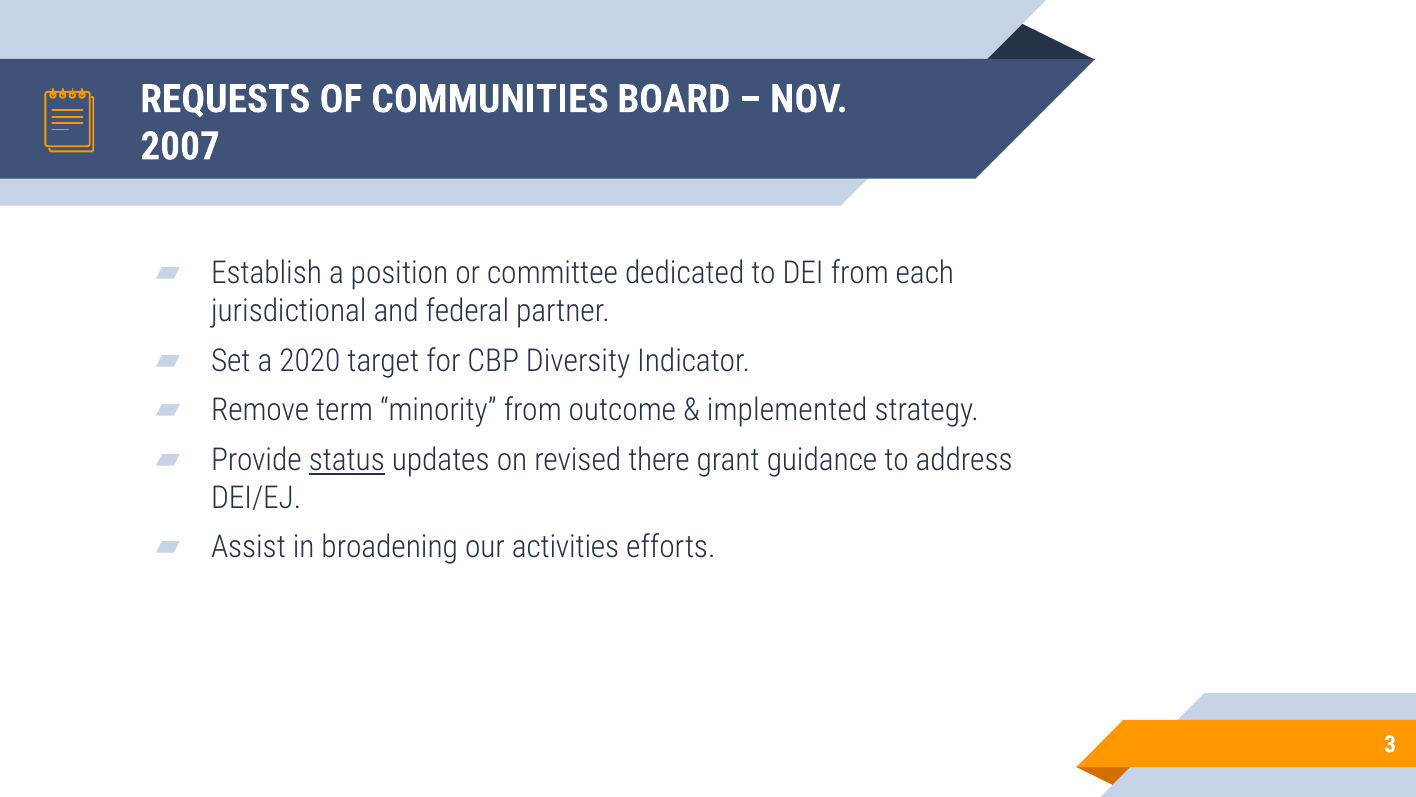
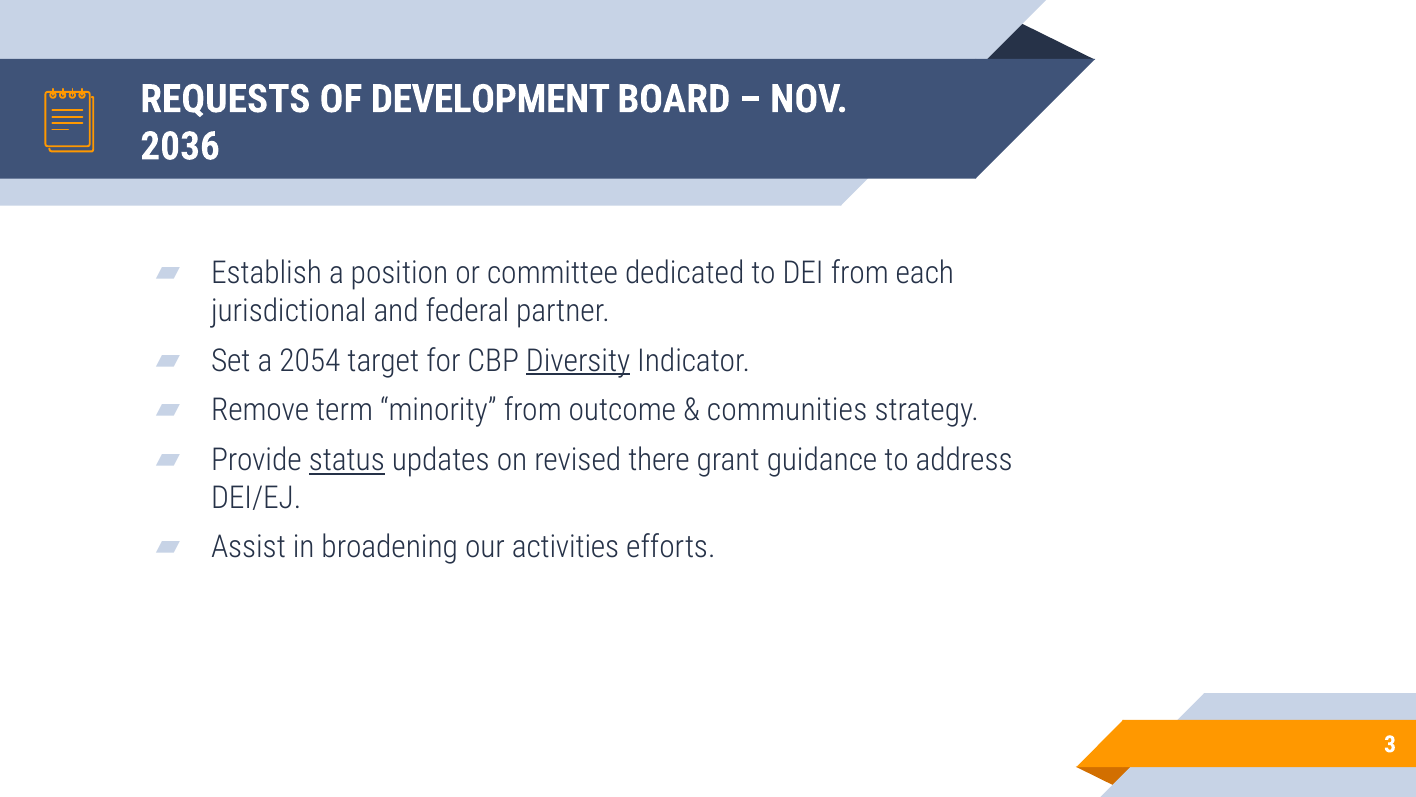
COMMUNITIES: COMMUNITIES -> DEVELOPMENT (490, 99)
2007: 2007 -> 2036 (180, 146)
2020: 2020 -> 2054 (310, 361)
Diversity underline: none -> present (578, 361)
implemented: implemented -> communities (787, 410)
